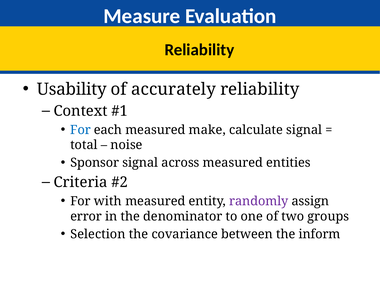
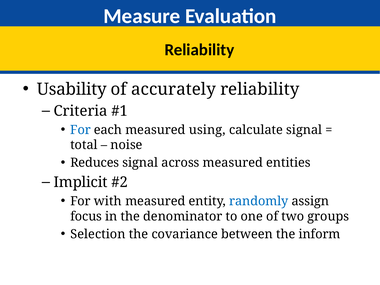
Context: Context -> Criteria (81, 111)
make: make -> using (207, 130)
Sponsor: Sponsor -> Reduces (95, 163)
Criteria: Criteria -> Implicit (81, 182)
randomly colour: purple -> blue (259, 201)
error: error -> focus (86, 216)
